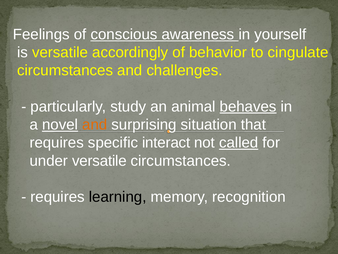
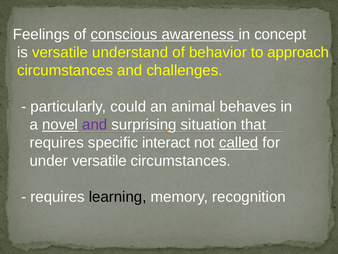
yourself: yourself -> concept (280, 34)
accordingly: accordingly -> understand (130, 52)
cingulate: cingulate -> approach (298, 52)
study: study -> could (128, 106)
behaves underline: present -> none (248, 106)
and colour: orange -> purple (95, 124)
